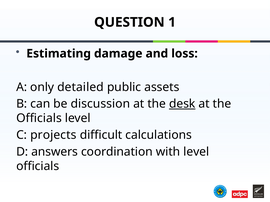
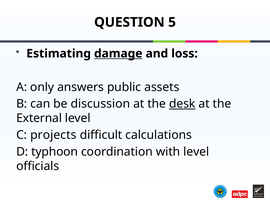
1: 1 -> 5 (172, 22)
damage underline: none -> present (118, 54)
detailed: detailed -> answers (81, 87)
Officials: Officials -> External (39, 118)
answers: answers -> typhoon (55, 152)
